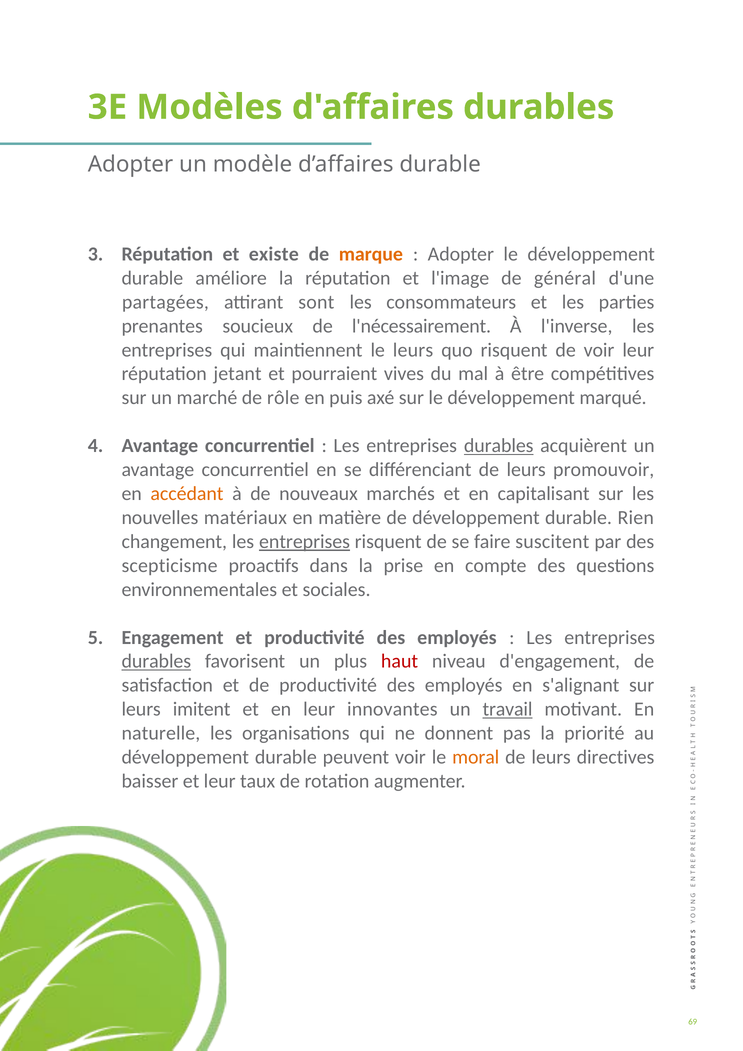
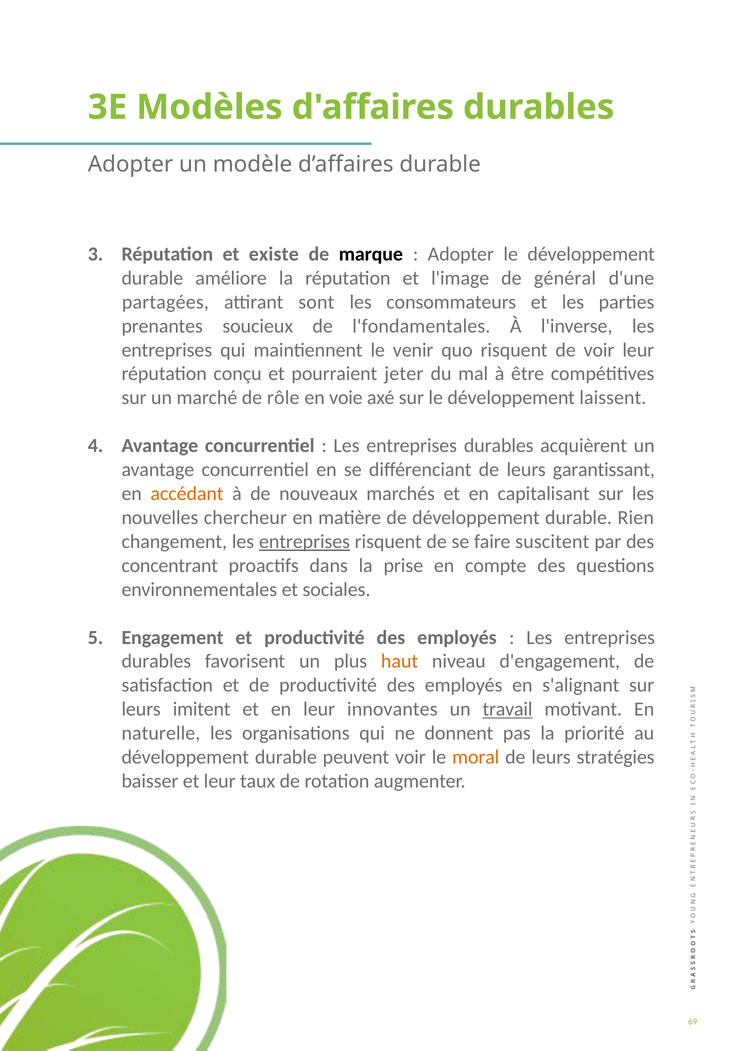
marque colour: orange -> black (371, 254)
l'nécessairement: l'nécessairement -> l'fondamentales (421, 326)
le leurs: leurs -> venir (413, 350)
jetant: jetant -> conçu (238, 374)
vives: vives -> jeter (404, 374)
puis: puis -> voie (346, 398)
marqué: marqué -> laissent (613, 398)
durables underline: present -> none (499, 446)
promouvoir: promouvoir -> garantissant (604, 470)
matériaux: matériaux -> chercheur (245, 518)
scepticisme: scepticisme -> concentrant (170, 565)
durables underline: present -> none (156, 661)
haut colour: red -> orange (400, 661)
directives: directives -> stratégies (616, 757)
